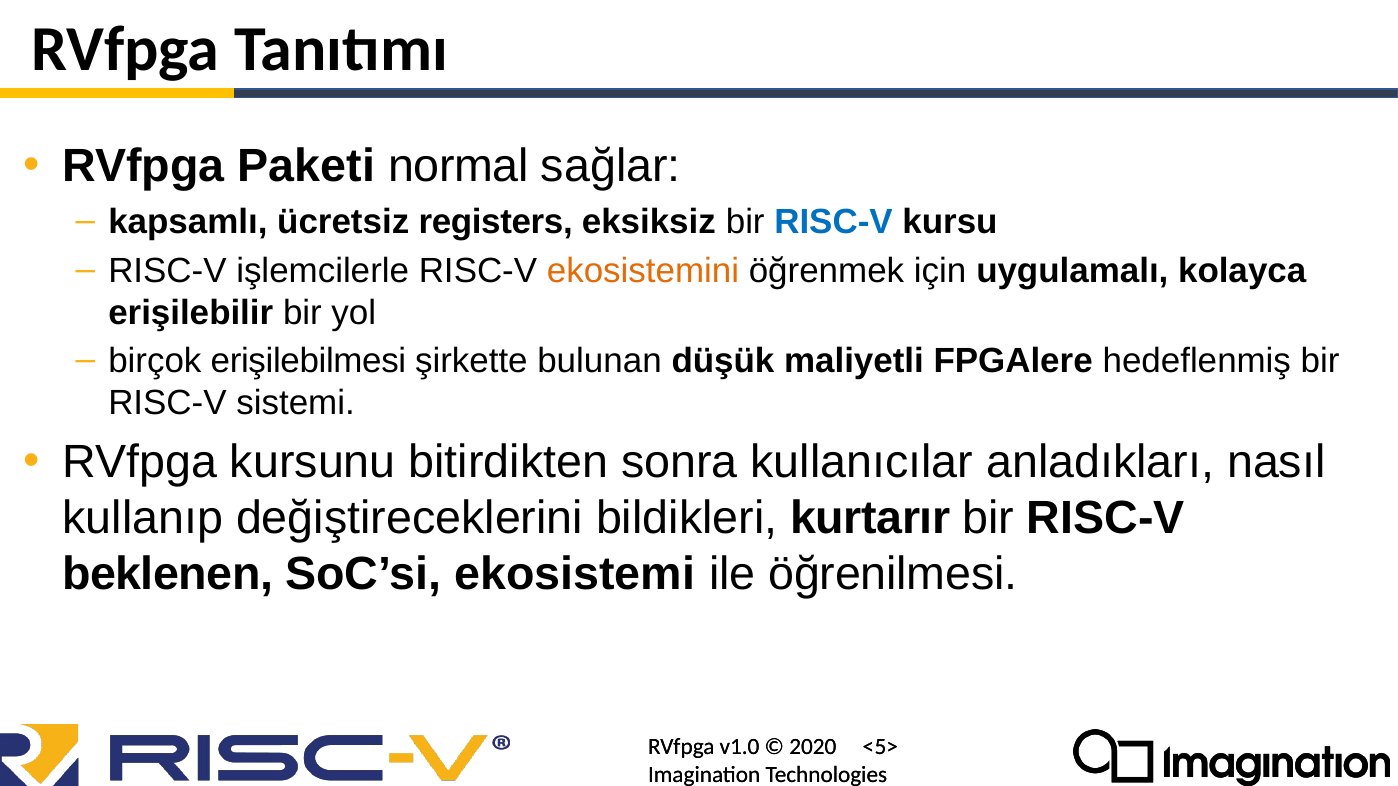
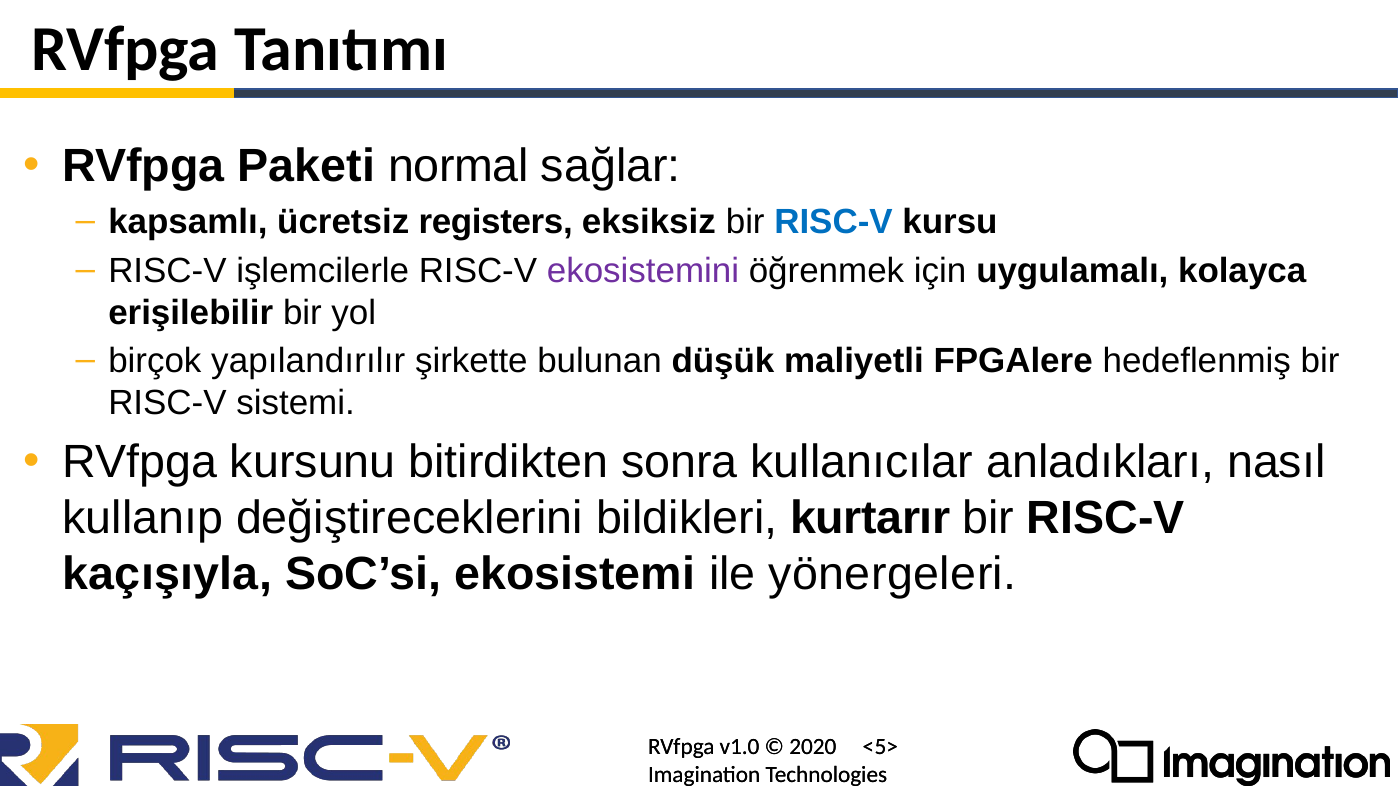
ekosistemini colour: orange -> purple (643, 271)
erişilebilmesi: erişilebilmesi -> yapılandırılır (308, 362)
beklenen: beklenen -> kaçışıyla (167, 574)
öğrenilmesi: öğrenilmesi -> yönergeleri (893, 574)
